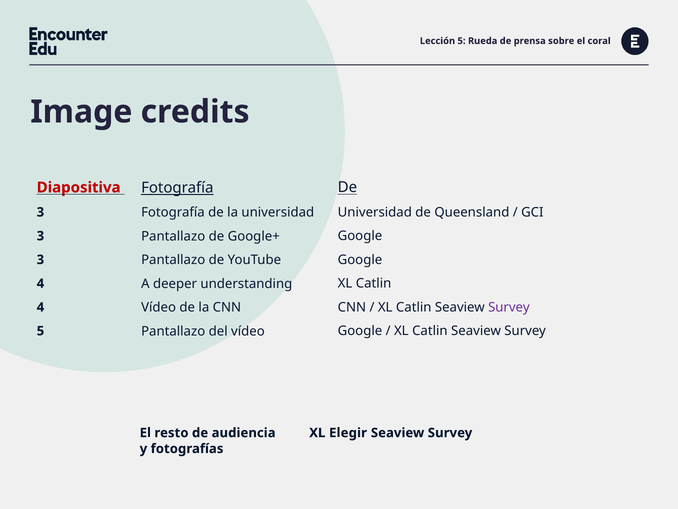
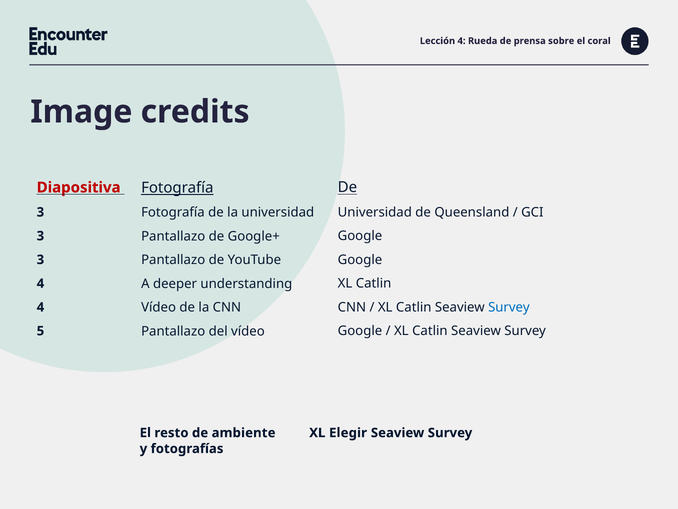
Lección 5: 5 -> 4 (462, 41)
Survey colour: purple -> blue (509, 307)
audiencia: audiencia -> ambiente (244, 432)
